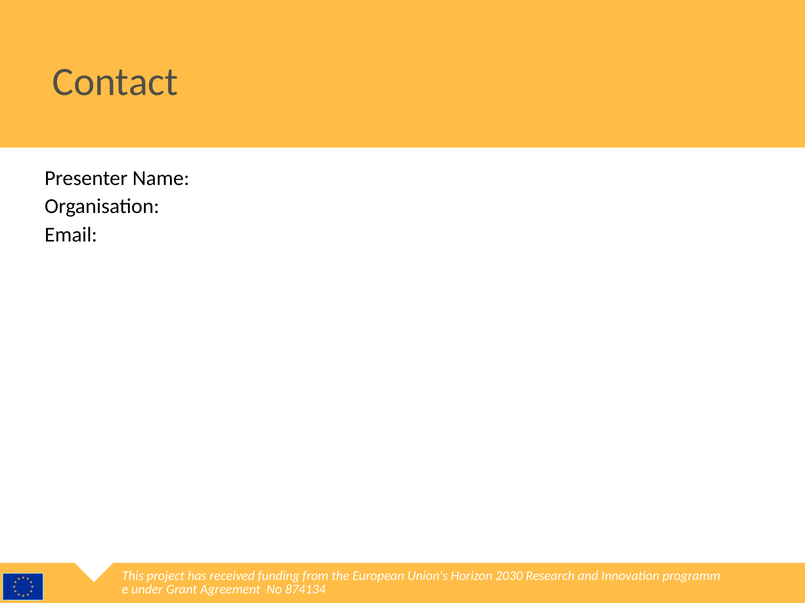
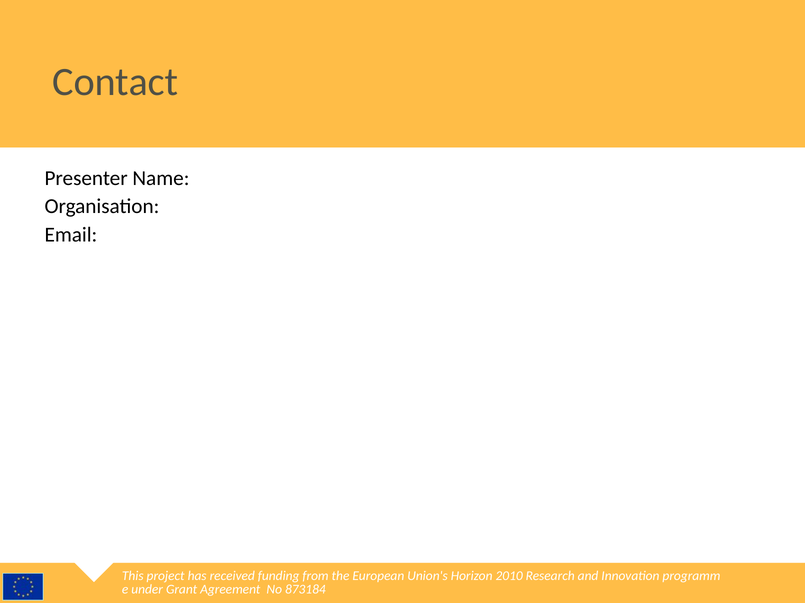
2030: 2030 -> 2010 (509, 576)
874134: 874134 -> 873184 (305, 590)
